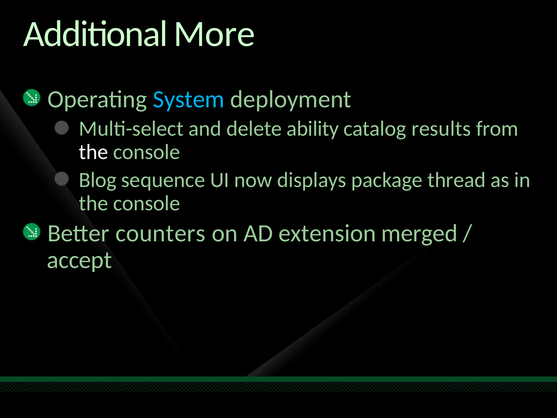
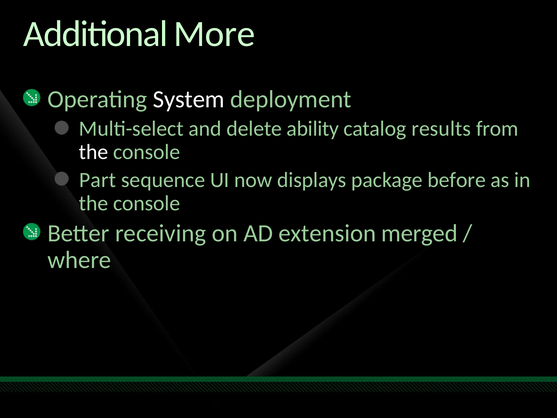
System colour: light blue -> white (189, 99)
Blog: Blog -> Part (98, 180)
thread: thread -> before (457, 180)
counters: counters -> receiving (161, 233)
accept: accept -> where (79, 260)
